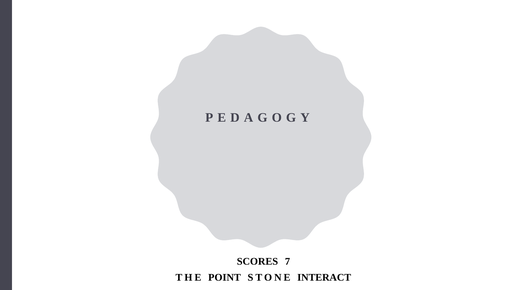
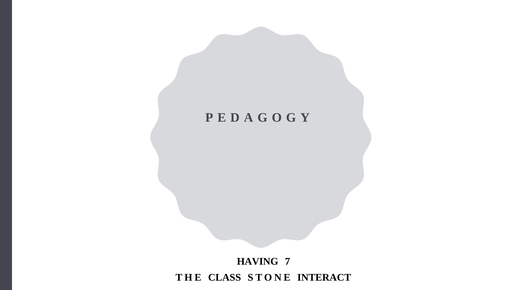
SCORES: SCORES -> HAVING (258, 261)
POINT: POINT -> CLASS (225, 277)
